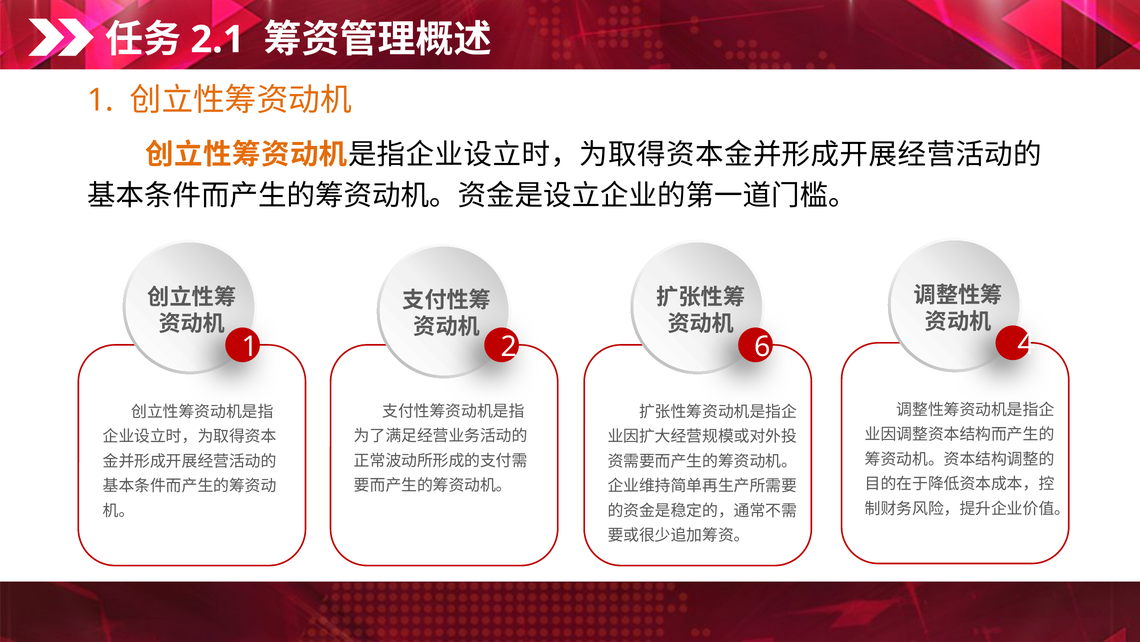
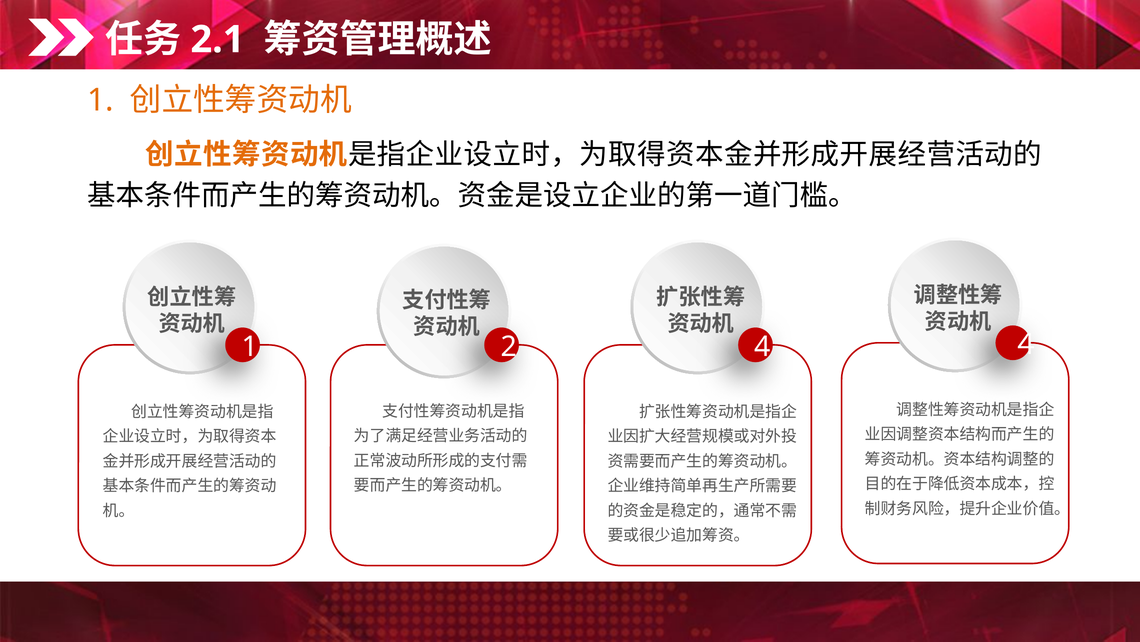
6: 6 -> 4 (763, 346)
